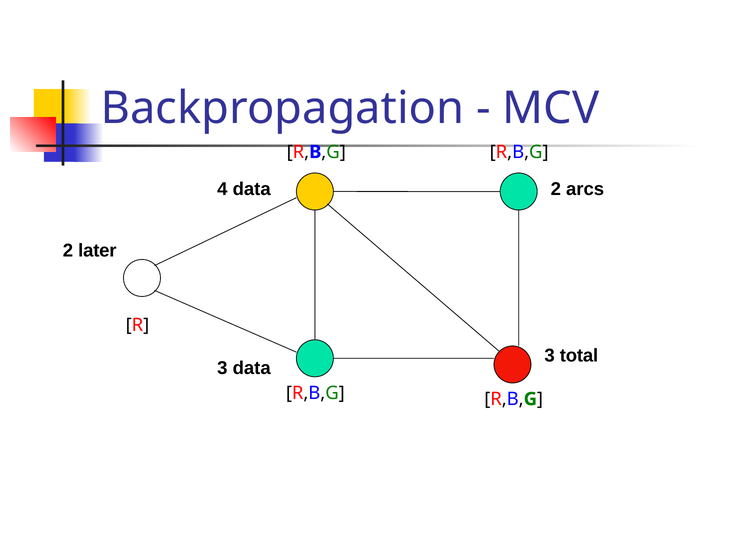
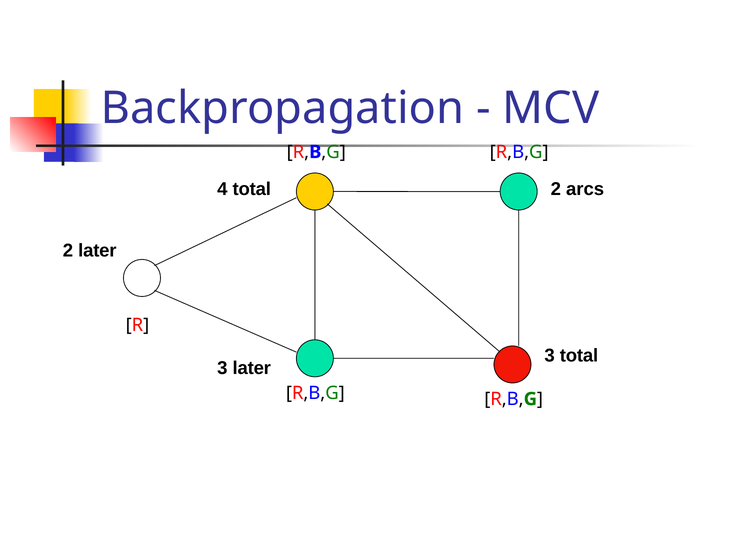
4 data: data -> total (252, 189)
3 data: data -> later (252, 368)
